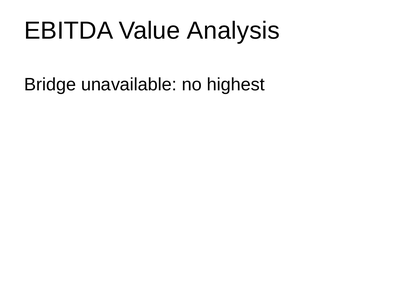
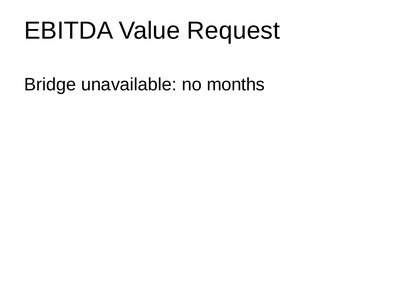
Analysis: Analysis -> Request (233, 31)
highest: highest -> months (236, 85)
